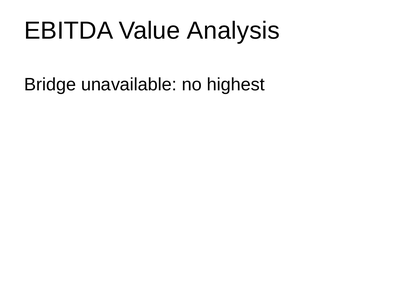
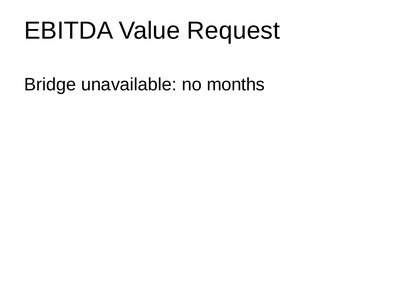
Analysis: Analysis -> Request (233, 31)
highest: highest -> months (236, 85)
